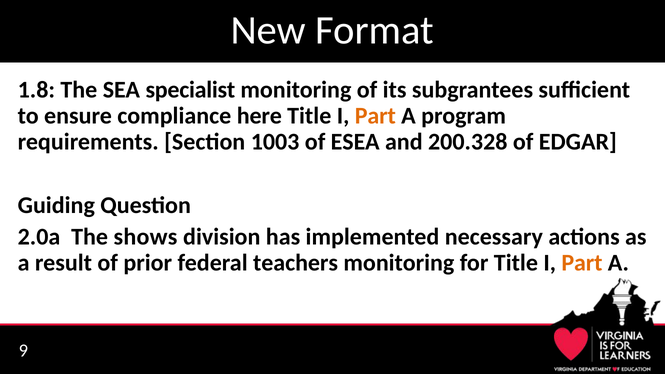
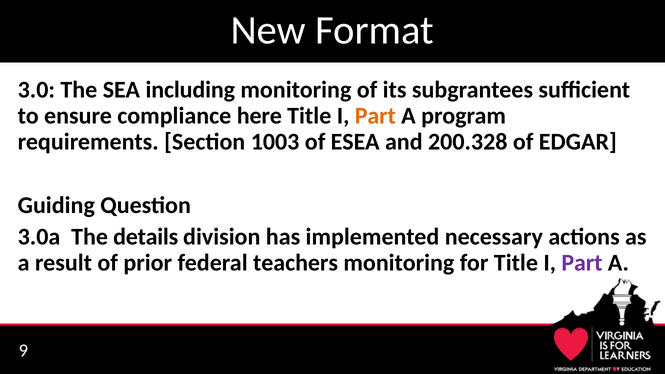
1.8: 1.8 -> 3.0 (36, 90)
specialist: specialist -> including (190, 90)
2.0a: 2.0a -> 3.0a (39, 237)
shows: shows -> details (146, 237)
Part colour: orange -> purple (582, 263)
